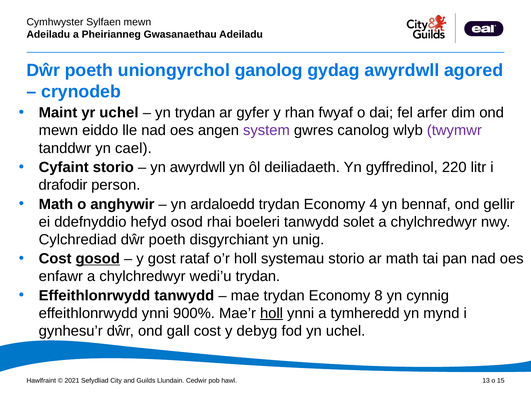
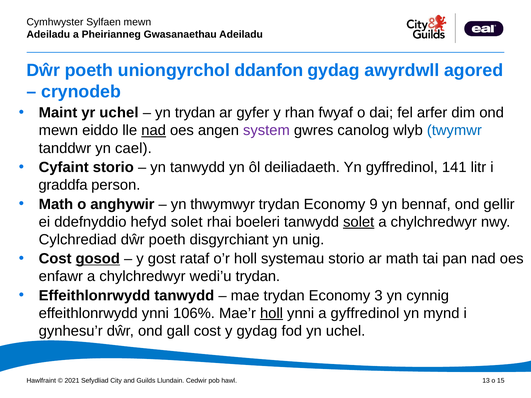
ganolog: ganolog -> ddanfon (269, 70)
nad underline: none -> present (154, 131)
twymwr colour: purple -> blue (454, 131)
yn awyrdwll: awyrdwll -> tanwydd (198, 167)
220: 220 -> 141 (454, 167)
drafodir: drafodir -> graddfa (63, 185)
ardaloedd: ardaloedd -> thwymwyr (223, 204)
4: 4 -> 9 (374, 204)
hefyd osod: osod -> solet (187, 222)
solet underline: none -> present (359, 222)
8: 8 -> 3 (378, 296)
900%: 900% -> 106% (194, 313)
a tymheredd: tymheredd -> gyffredinol (365, 313)
y debyg: debyg -> gydag (257, 331)
